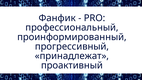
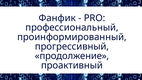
принадлежат: принадлежат -> продолжение (72, 56)
